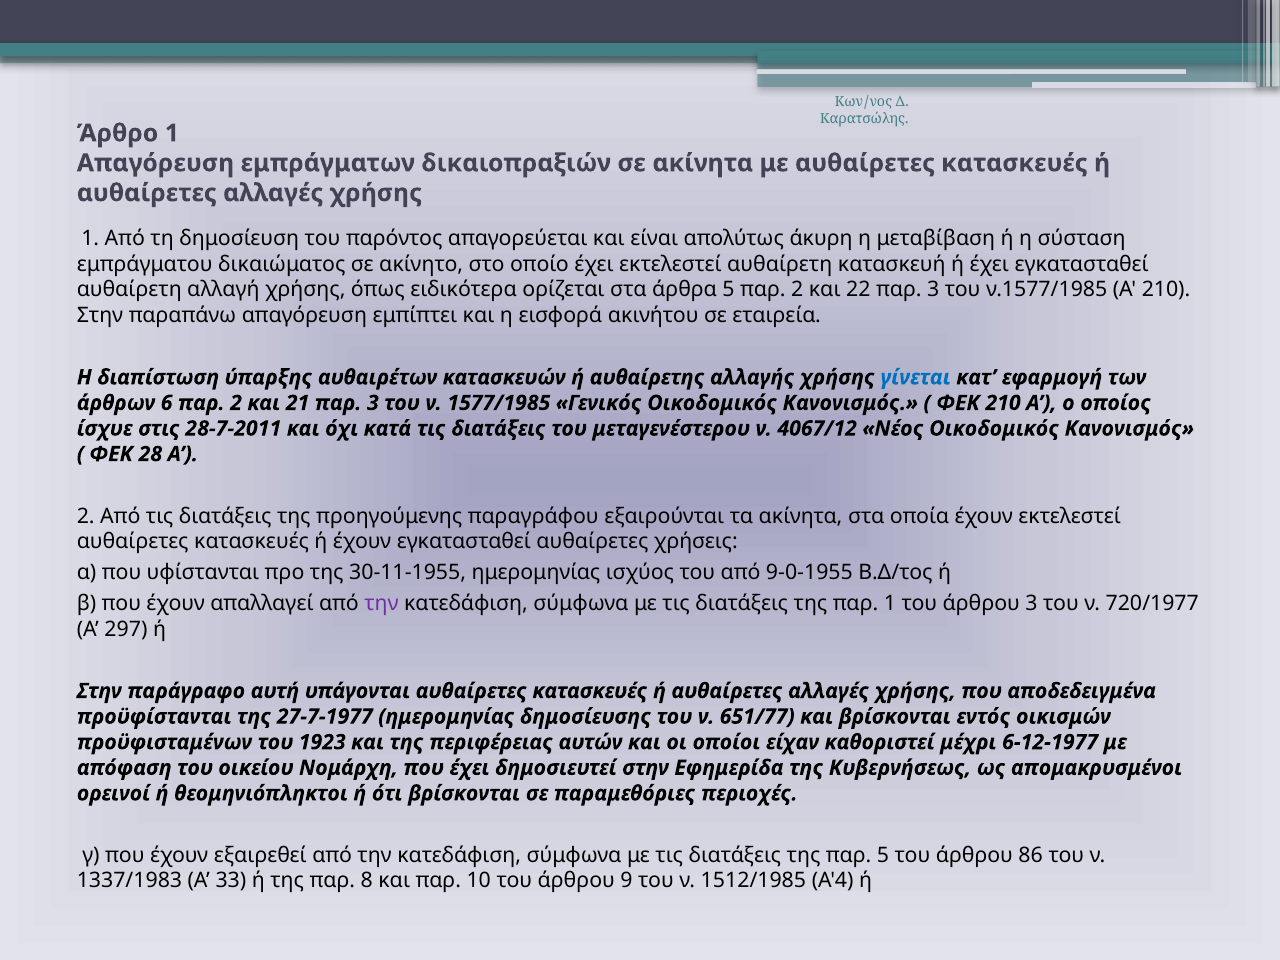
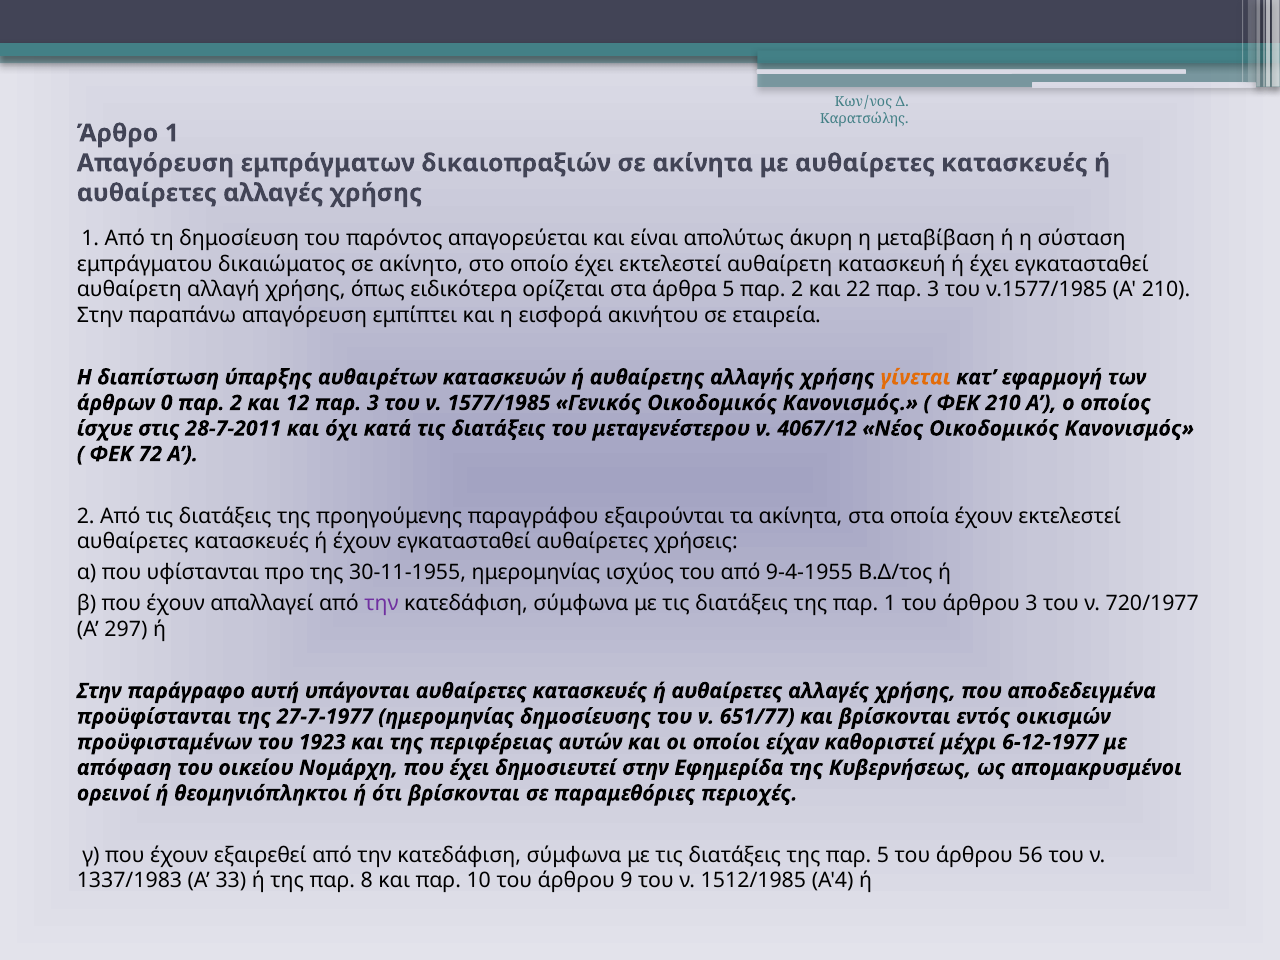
γίνεται colour: blue -> orange (916, 377)
6: 6 -> 0 (167, 403)
21: 21 -> 12 (298, 403)
28: 28 -> 72 (150, 454)
9-0-1955: 9-0-1955 -> 9-4-1955 (809, 573)
86: 86 -> 56 (1031, 855)
